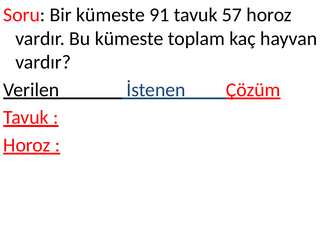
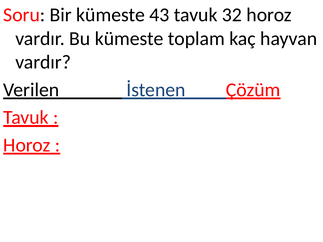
91: 91 -> 43 (159, 15)
57: 57 -> 32 (232, 15)
